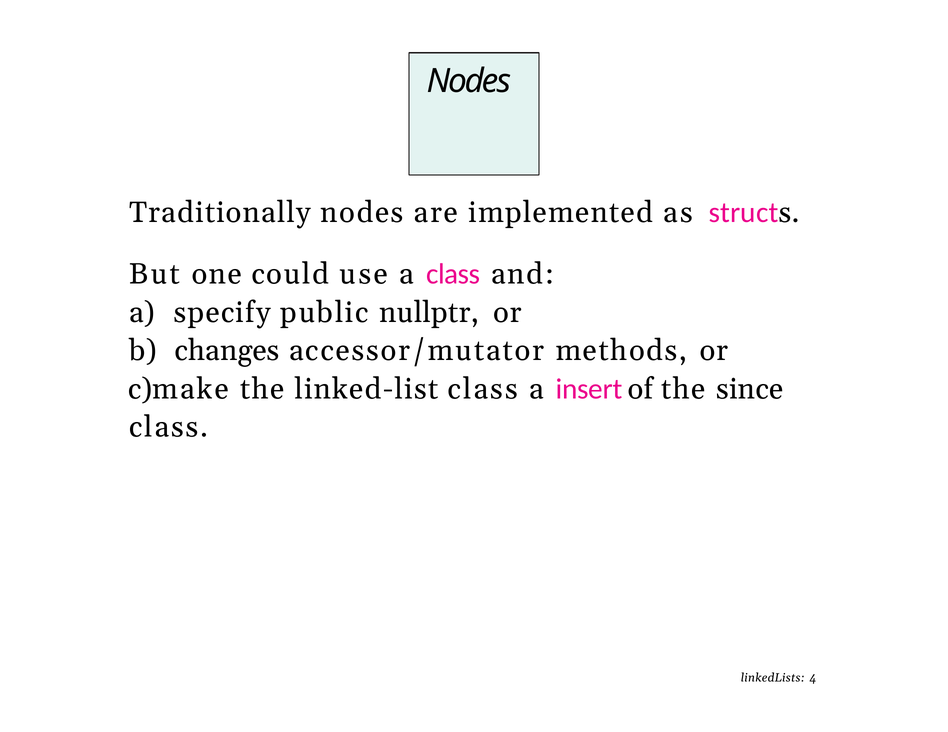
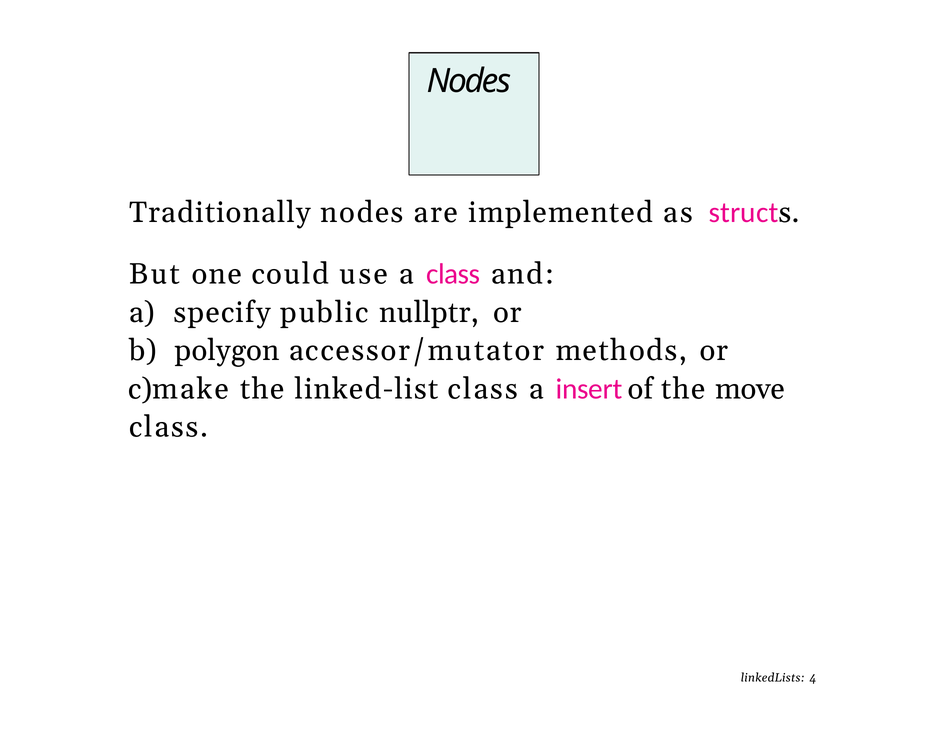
changes: changes -> polygon (227, 351)
since: since -> move (750, 389)
